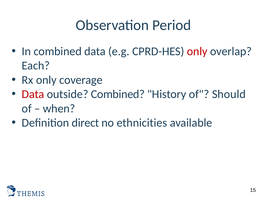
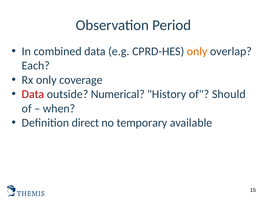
only colour: red -> orange (197, 51)
outside Combined: Combined -> Numerical (118, 94)
ethnicities: ethnicities -> temporary (142, 122)
